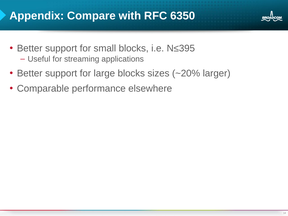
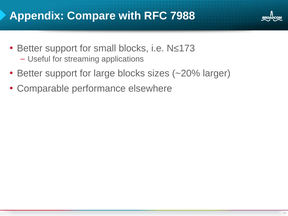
6350: 6350 -> 7988 (183, 16)
N≤395: N≤395 -> N≤173 (181, 48)
